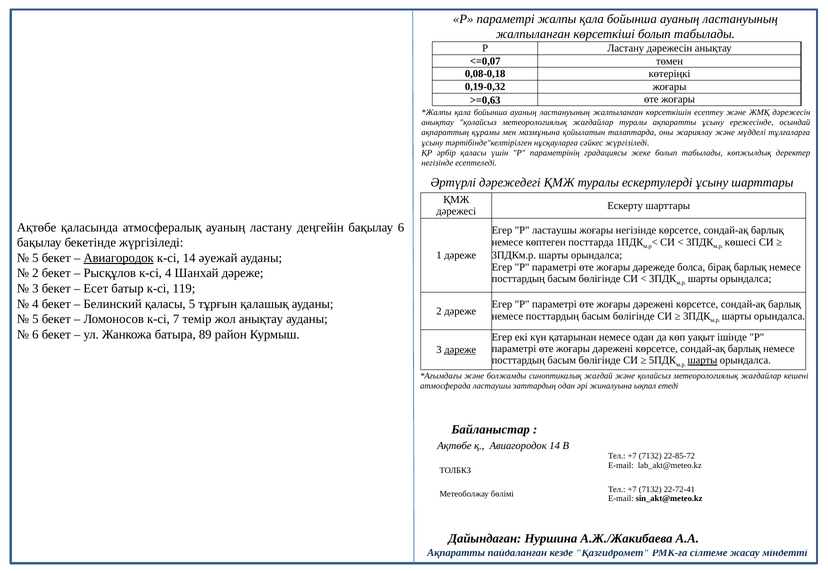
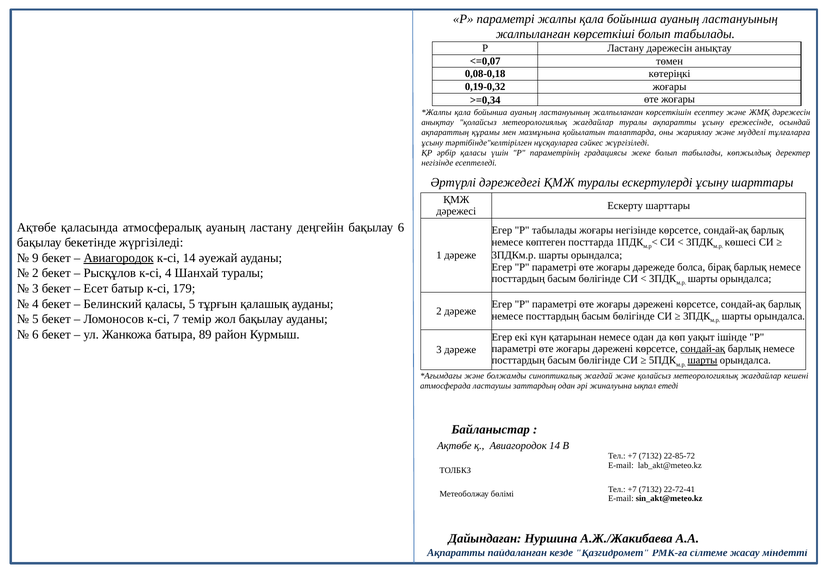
>=0,63: >=0,63 -> >=0,34 (485, 100)
Р ластаушы: ластаушы -> табылады (554, 230)
5: 5 -> 9 (35, 258)
Шанхай дәреже: дәреже -> туралы (243, 273)
119: 119 -> 179 (184, 289)
жол анықтау: анықтау -> бақылау (261, 319)
сондай-ақ underline: none -> present (703, 349)
дәреже underline: present -> none (460, 350)
